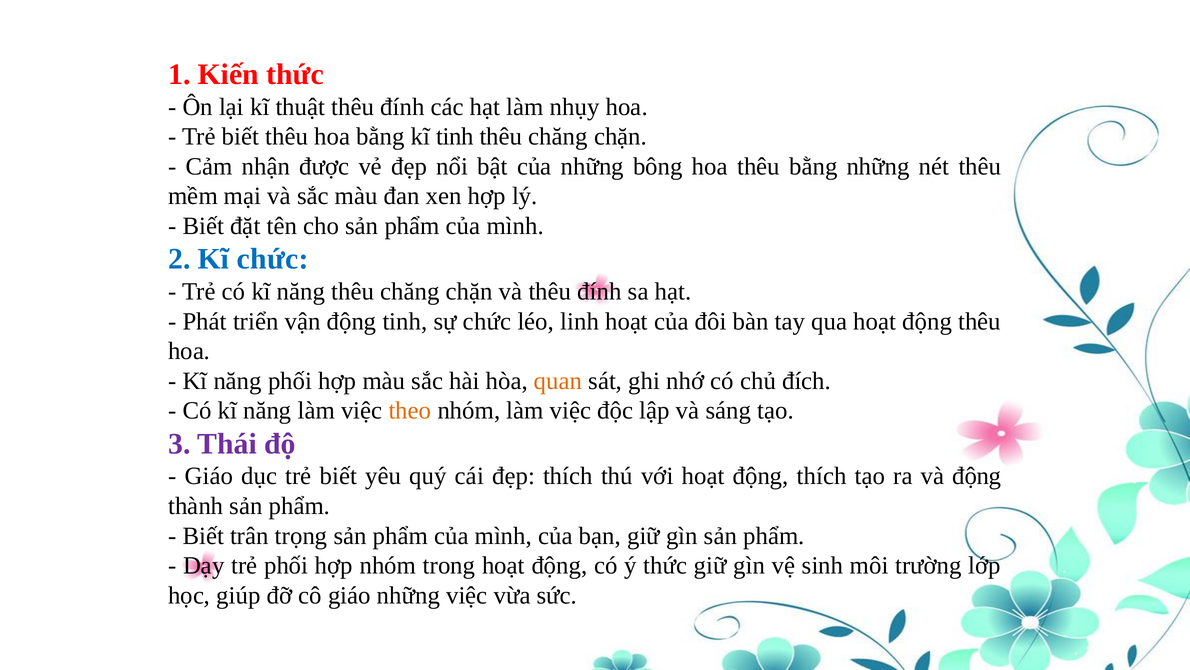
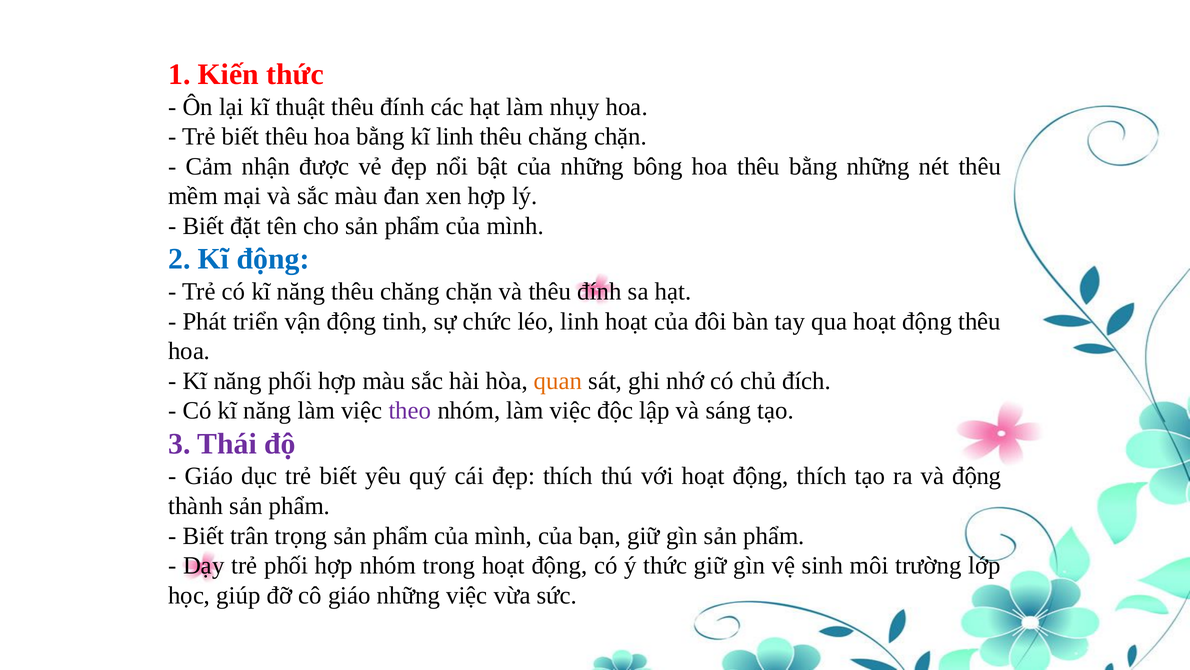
kĩ tinh: tinh -> linh (455, 137)
Kĩ chức: chức -> động (273, 259)
theo colour: orange -> purple (410, 410)
